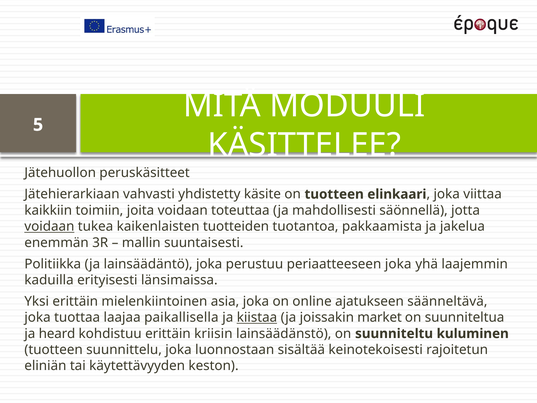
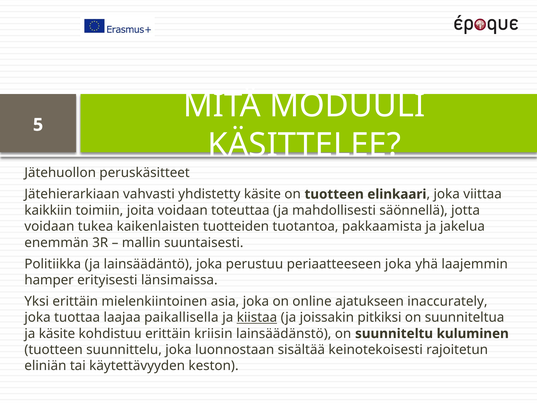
voidaan underline: present -> none (49, 226)
kaduilla: kaduilla -> hamper (49, 280)
säänneltävä: säänneltävä -> inaccurately (447, 301)
market: market -> pitkiksi (379, 317)
ja heard: heard -> käsite (57, 333)
